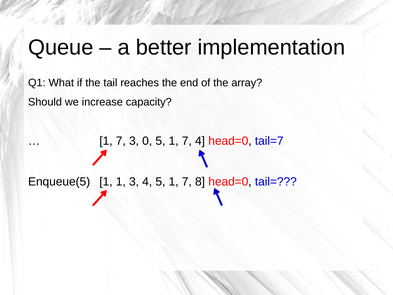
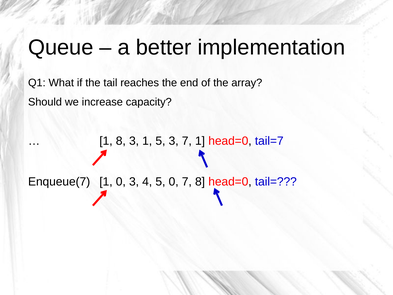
7: 7 -> 8 (121, 141)
3 0: 0 -> 1 (147, 141)
1: 1 -> 3 (174, 141)
7 4: 4 -> 1 (200, 141)
Enqueue(5: Enqueue(5 -> Enqueue(7 (59, 181)
1 1: 1 -> 0 (121, 181)
4 5 1: 1 -> 0 (174, 181)
